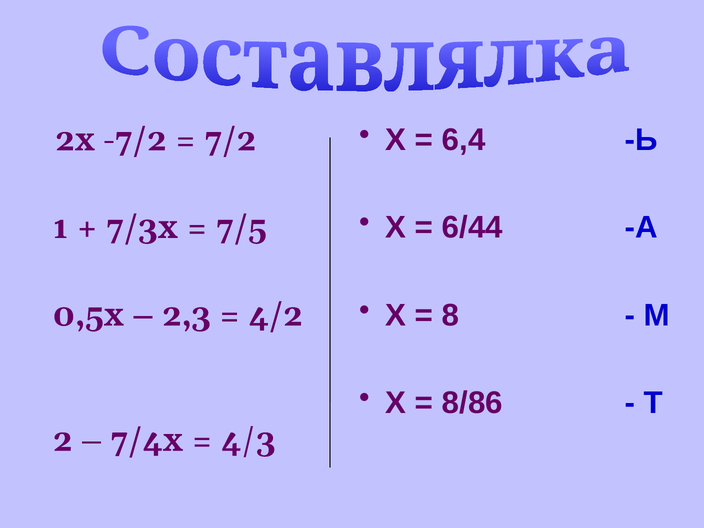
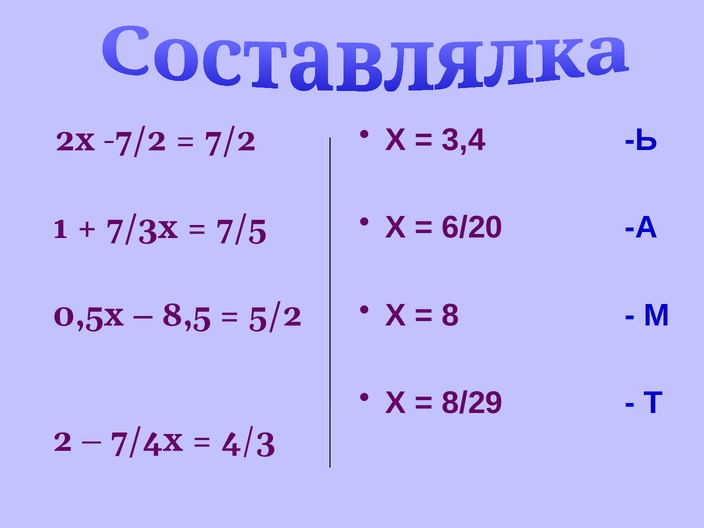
6,4: 6,4 -> 3,4 (464, 140)
6/44: 6/44 -> 6/20 (472, 228)
2,3: 2,3 -> 8,5 (186, 315)
4/2: 4/2 -> 5/2 (275, 315)
8/86: 8/86 -> 8/29 (472, 403)
